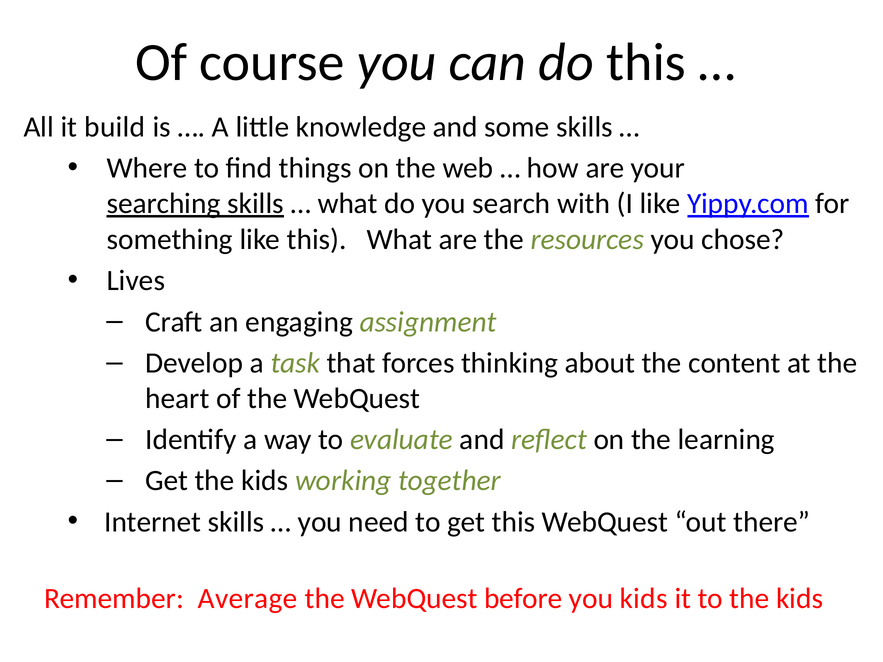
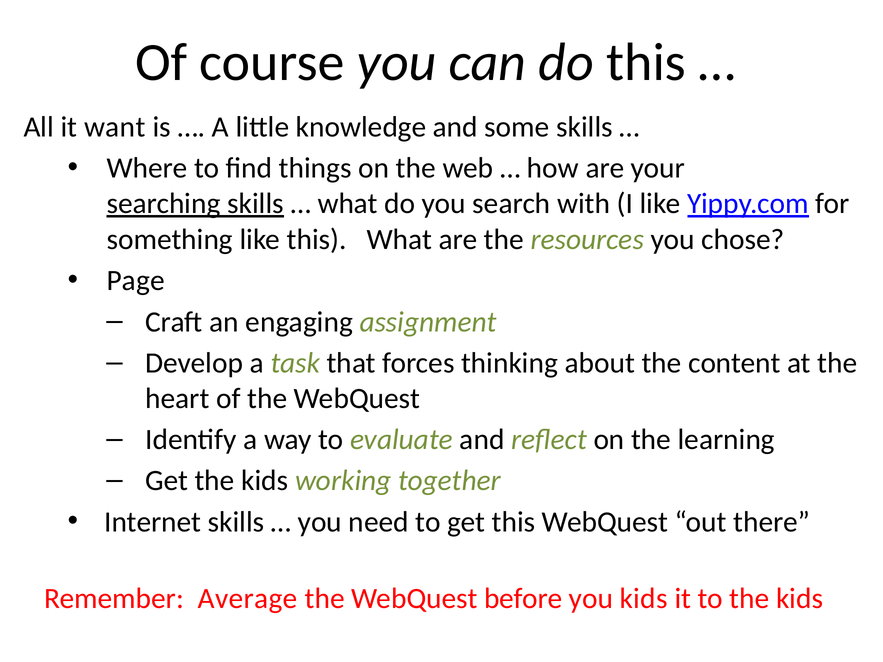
build: build -> want (115, 127)
Lives: Lives -> Page (136, 281)
